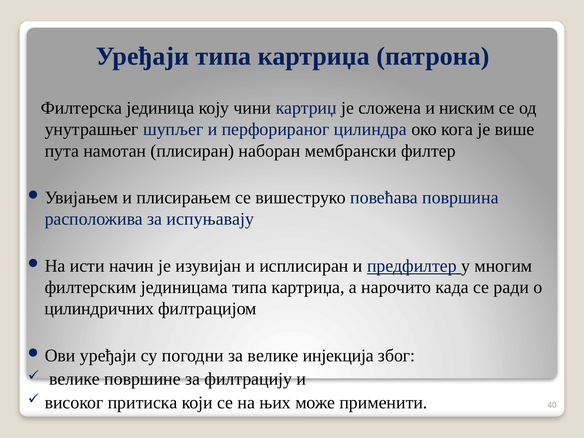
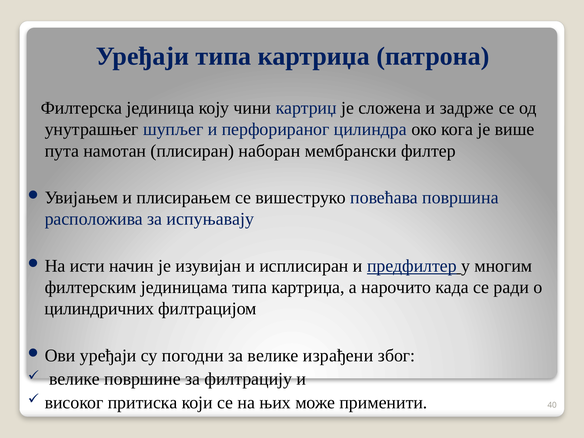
ниским: ниским -> задрже (467, 108)
инјекција: инјекција -> израђени (338, 356)
